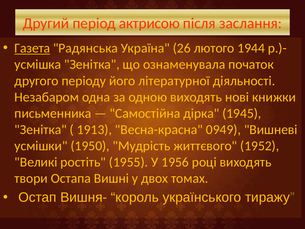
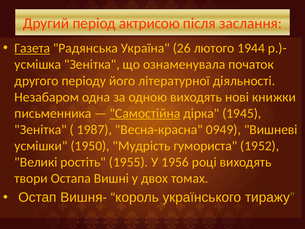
Самостійна underline: none -> present (145, 113)
1913: 1913 -> 1987 (94, 129)
життєвого: життєвого -> гумориста (205, 146)
